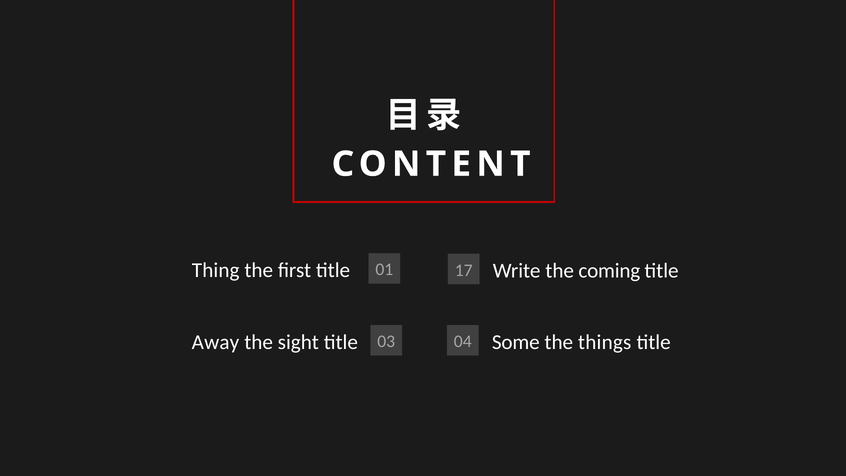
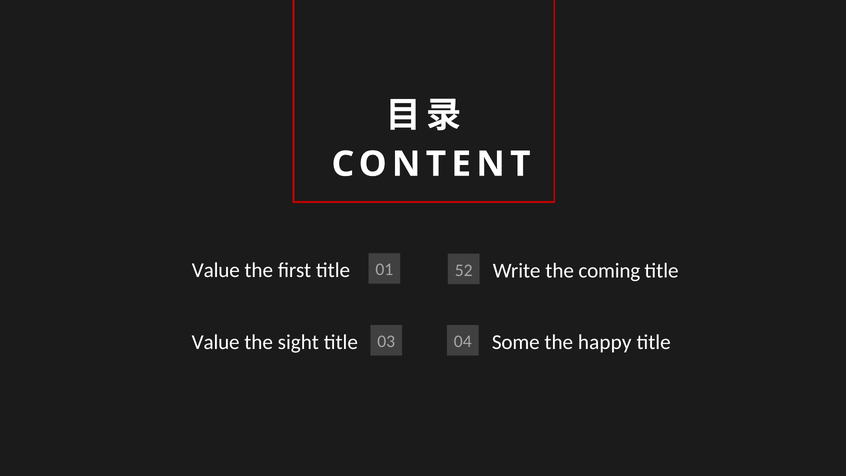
Thing: Thing -> Value (216, 270)
17: 17 -> 52 (464, 270)
Away: Away -> Value (216, 342)
things: things -> happy (605, 342)
